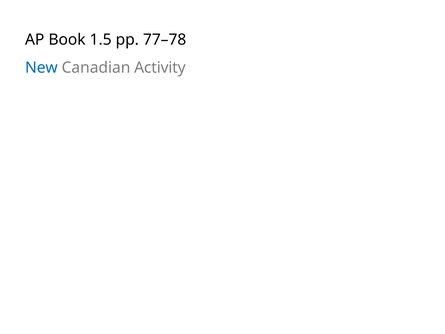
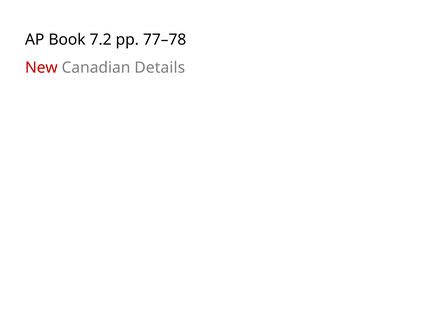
1.5: 1.5 -> 7.2 (101, 40)
New colour: blue -> red (41, 68)
Activity: Activity -> Details (160, 68)
